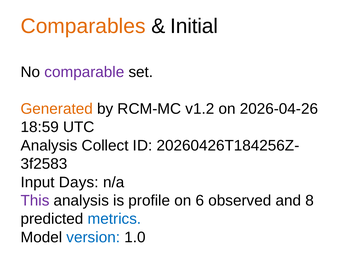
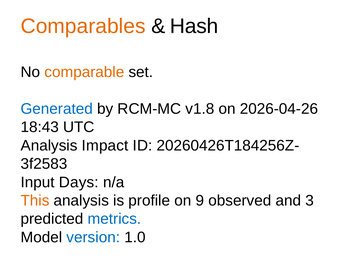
Initial: Initial -> Hash (194, 26)
comparable colour: purple -> orange (84, 72)
Generated colour: orange -> blue (57, 109)
v1.2: v1.2 -> v1.8 (200, 109)
18:59: 18:59 -> 18:43 (40, 127)
Collect: Collect -> Impact (105, 146)
This colour: purple -> orange (35, 201)
6: 6 -> 9 (200, 201)
8: 8 -> 3 (310, 201)
